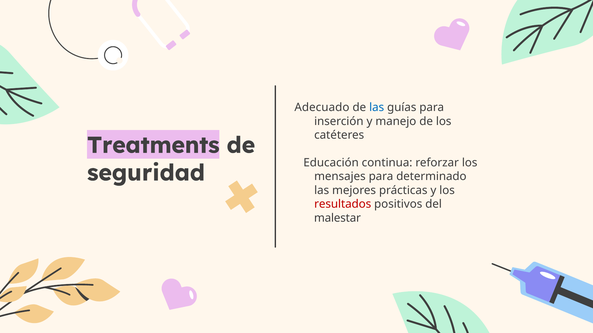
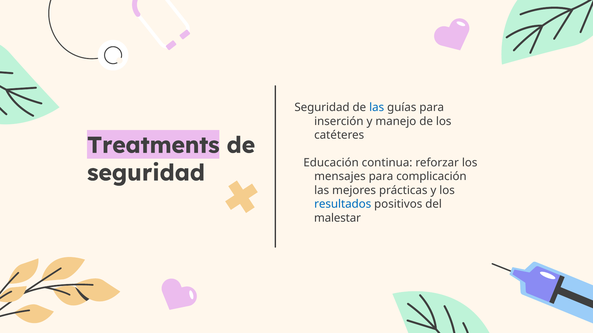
Adecuado: Adecuado -> Seguridad (322, 108)
determinado: determinado -> complicación (431, 177)
resultados colour: red -> blue (343, 205)
